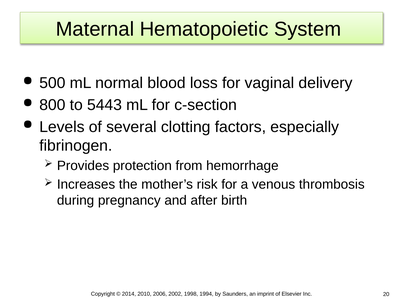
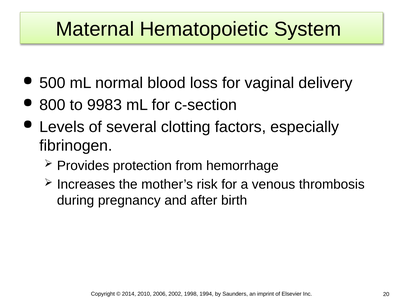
5443: 5443 -> 9983 (104, 105)
